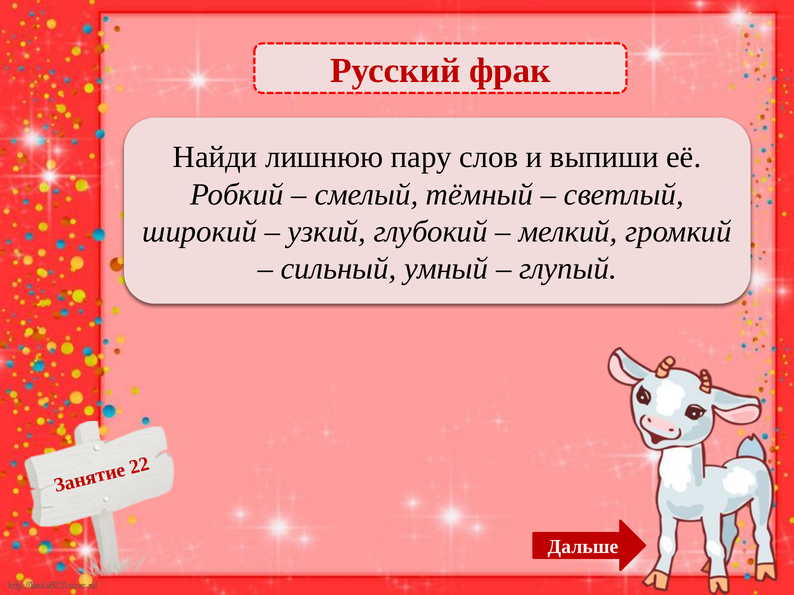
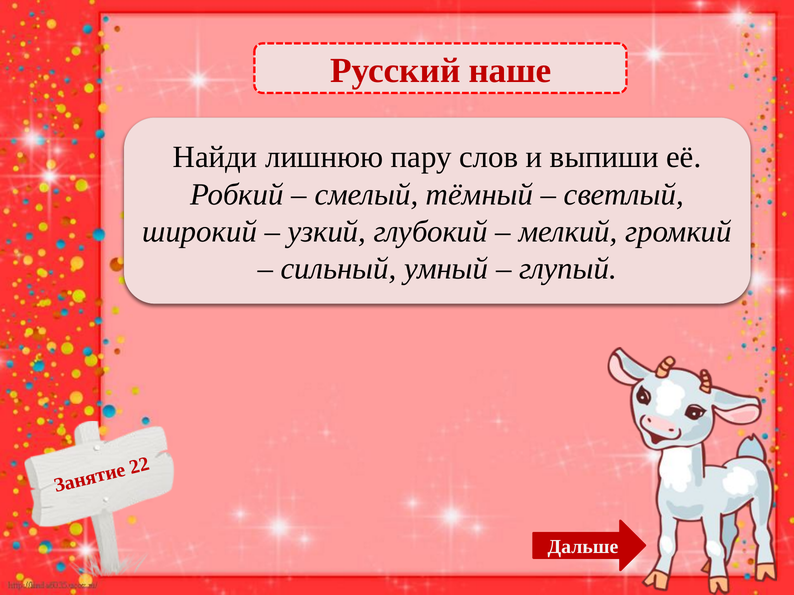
фрак: фрак -> наше (510, 71)
